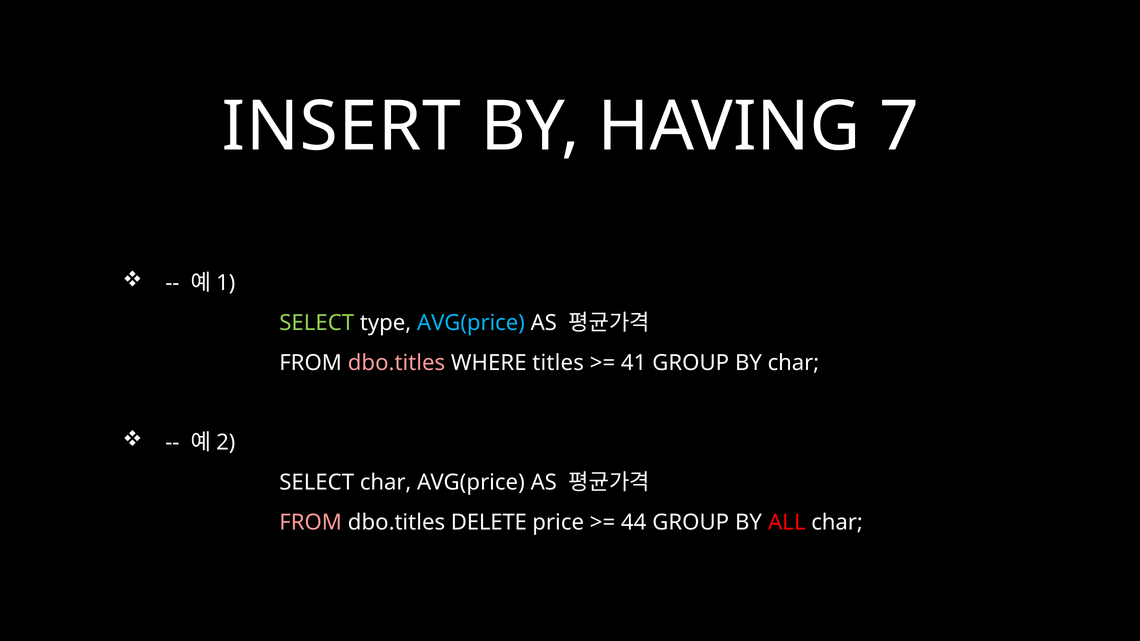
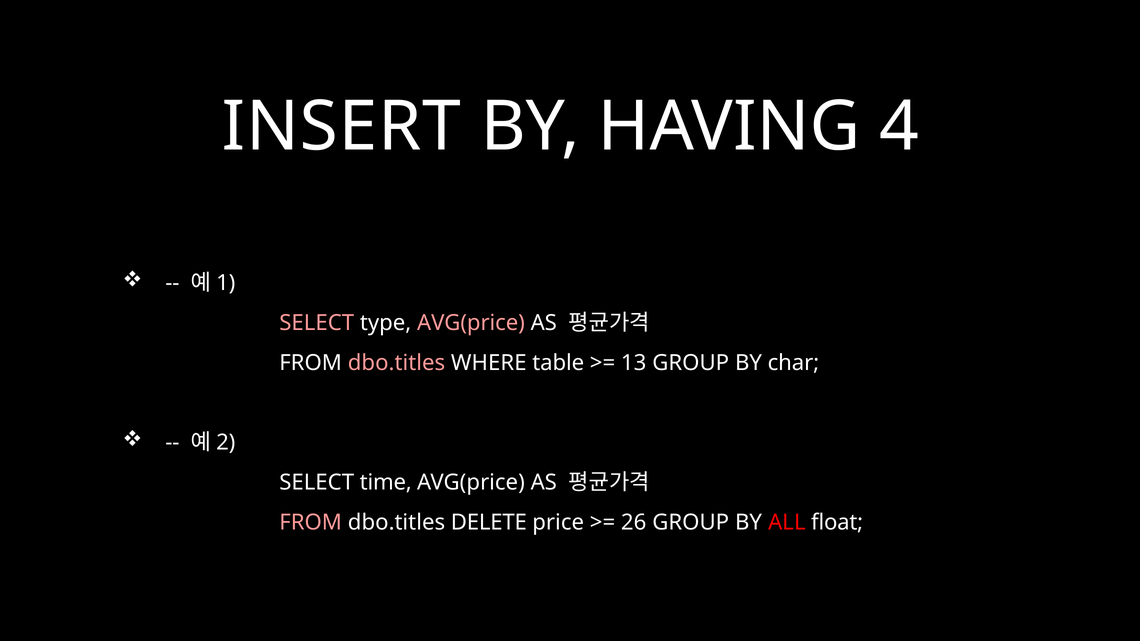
7: 7 -> 4 (899, 127)
SELECT colour: light green -> pink (317, 323)
AVG(price colour: light blue -> pink (471, 323)
titles: titles -> table (558, 363)
41: 41 -> 13 (634, 363)
SELECT char: char -> time (386, 483)
44: 44 -> 26 (634, 523)
ALL char: char -> float (837, 523)
